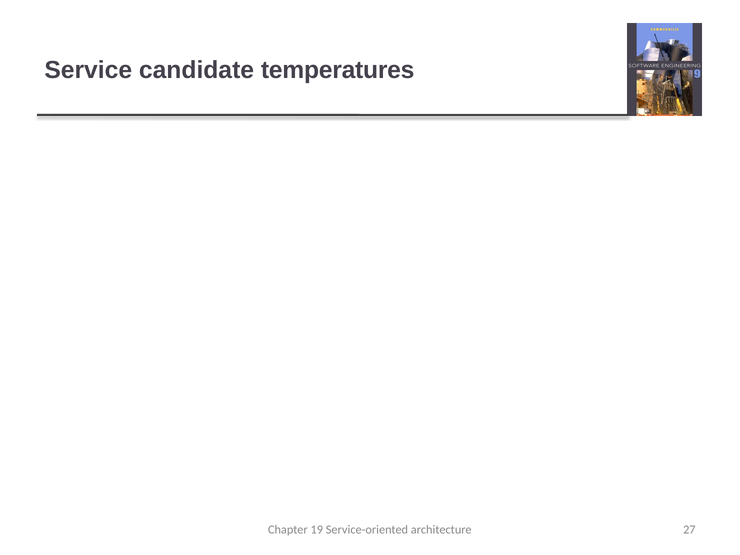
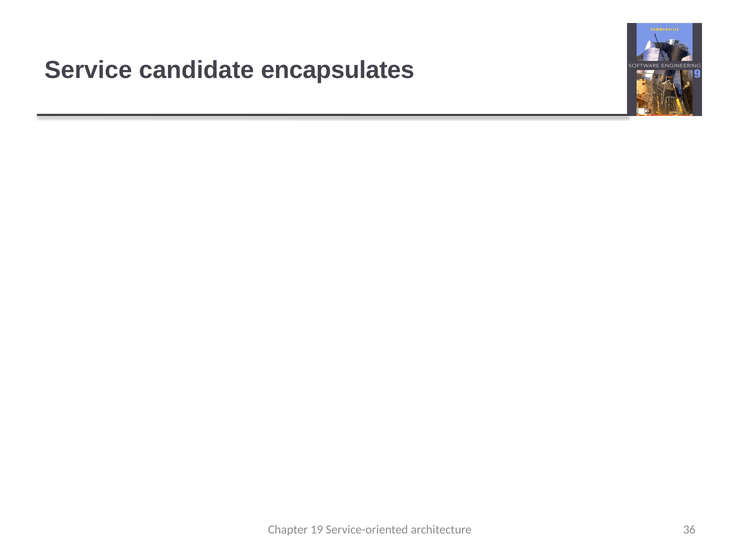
temperatures: temperatures -> encapsulates (338, 70)
27: 27 -> 36 (689, 530)
